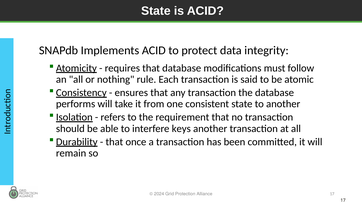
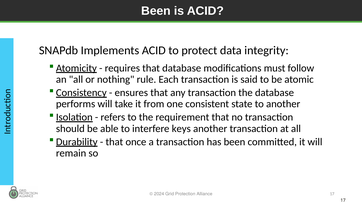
State: State -> Been (156, 11)
